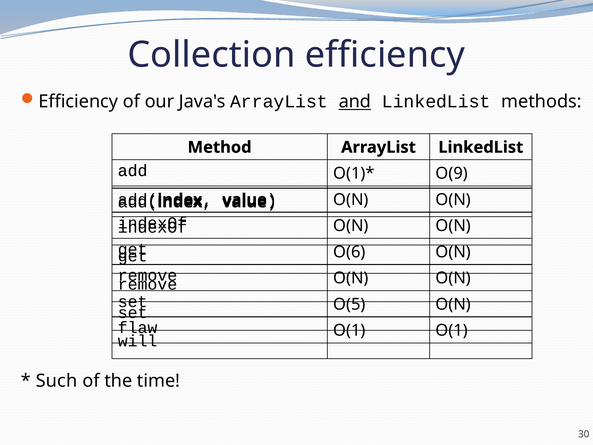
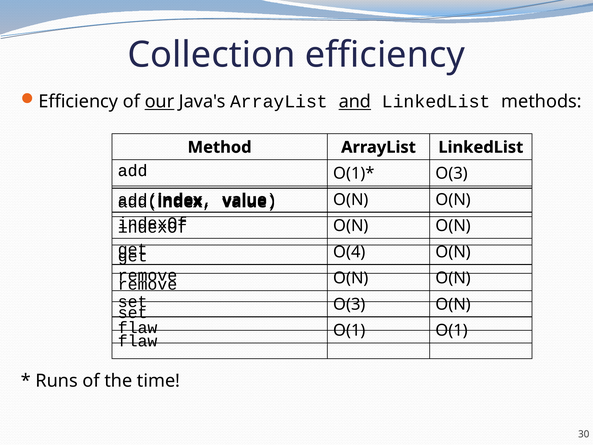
our underline: none -> present (159, 102)
O(9: O(9 -> O(3 (452, 173)
O(6: O(6 -> O(4 (349, 252)
set O(5: O(5 -> O(3 (349, 304)
will: will -> flaw (138, 341)
Such: Such -> Runs (57, 380)
